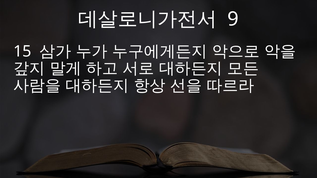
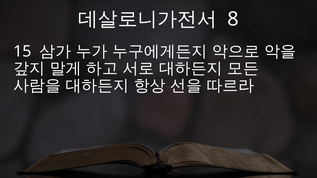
9: 9 -> 8 (233, 19)
